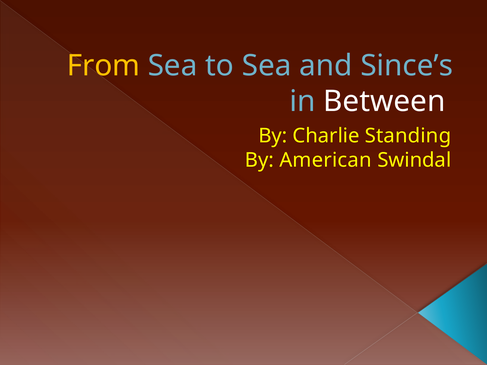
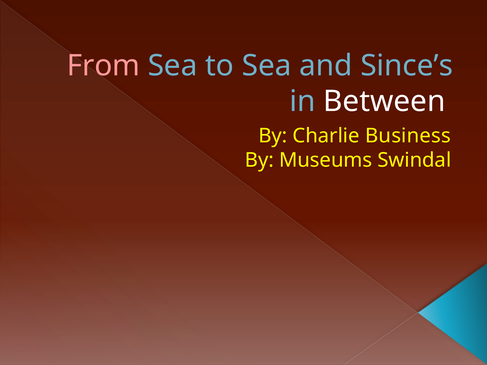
From colour: yellow -> pink (104, 66)
Standing: Standing -> Business (408, 136)
American: American -> Museums (326, 160)
